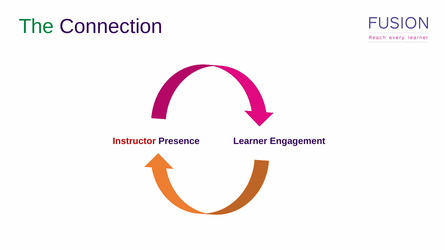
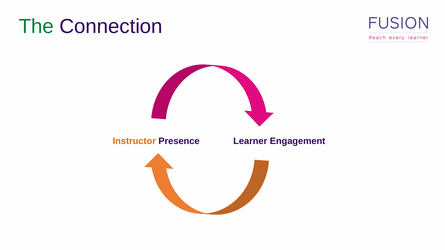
Instructor colour: red -> orange (134, 141)
